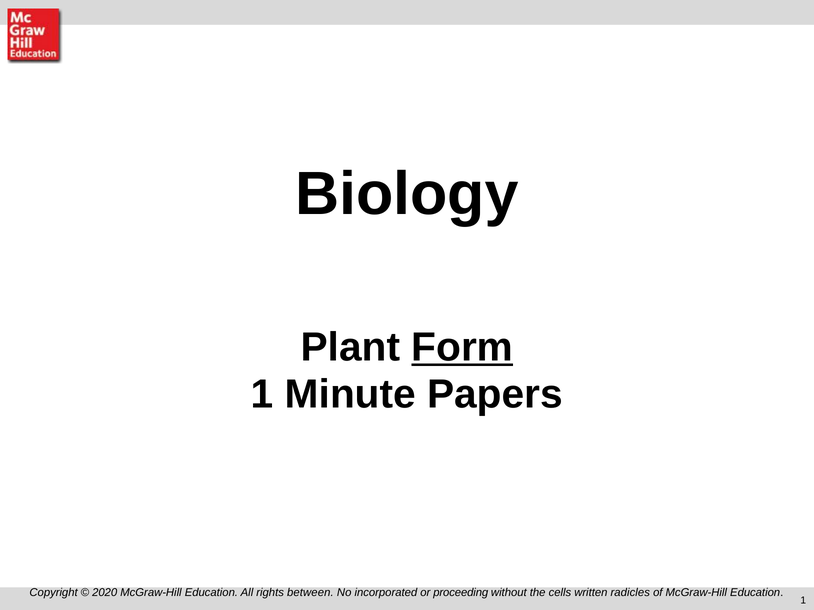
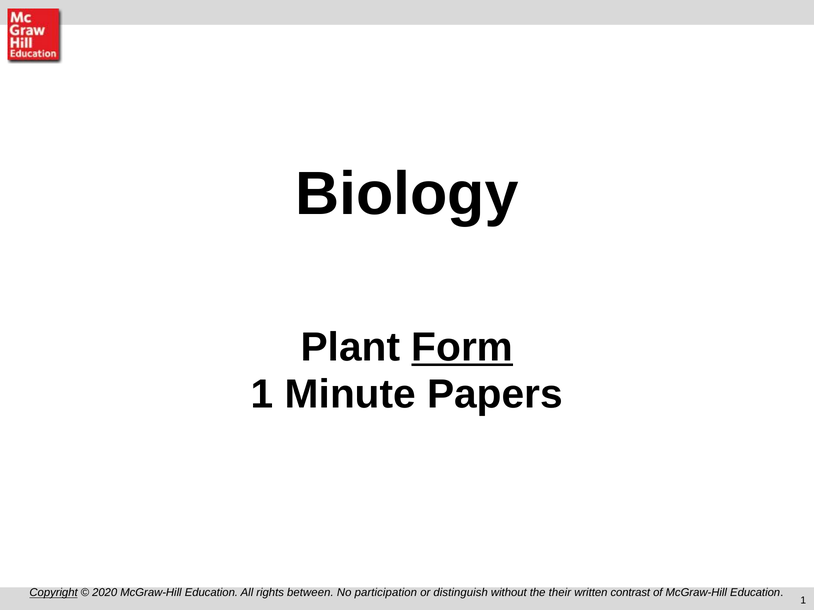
Copyright underline: none -> present (54, 593)
incorporated: incorporated -> participation (386, 593)
proceeding: proceeding -> distinguish (461, 593)
cells: cells -> their (560, 593)
radicles: radicles -> contrast (630, 593)
